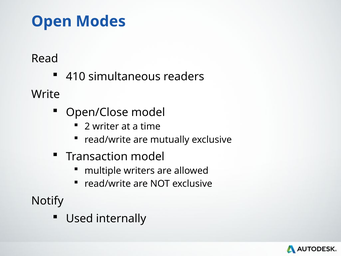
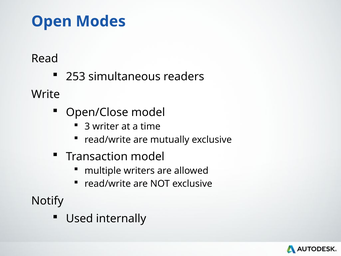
410: 410 -> 253 (76, 76)
2: 2 -> 3 (87, 126)
